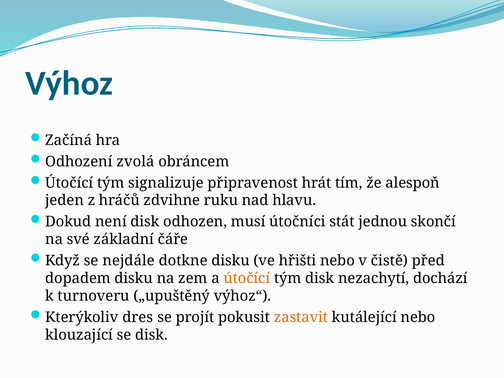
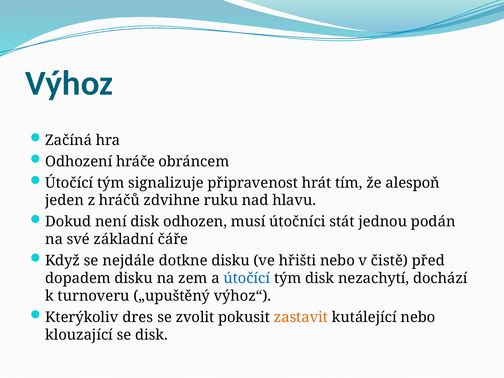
zvolá: zvolá -> hráče (136, 162)
skončí: skončí -> podán (433, 222)
útočící colour: orange -> blue (247, 278)
projít: projít -> zvolit (195, 317)
